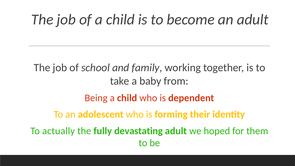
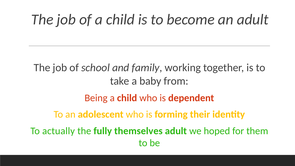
devastating: devastating -> themselves (138, 131)
